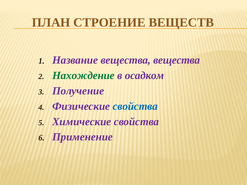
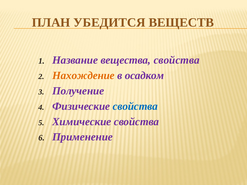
СТРОЕНИЕ: СТРОЕНИЕ -> УБЕДИТСЯ (109, 23)
вещества вещества: вещества -> свойства (177, 60)
Нахождение colour: green -> orange (83, 76)
